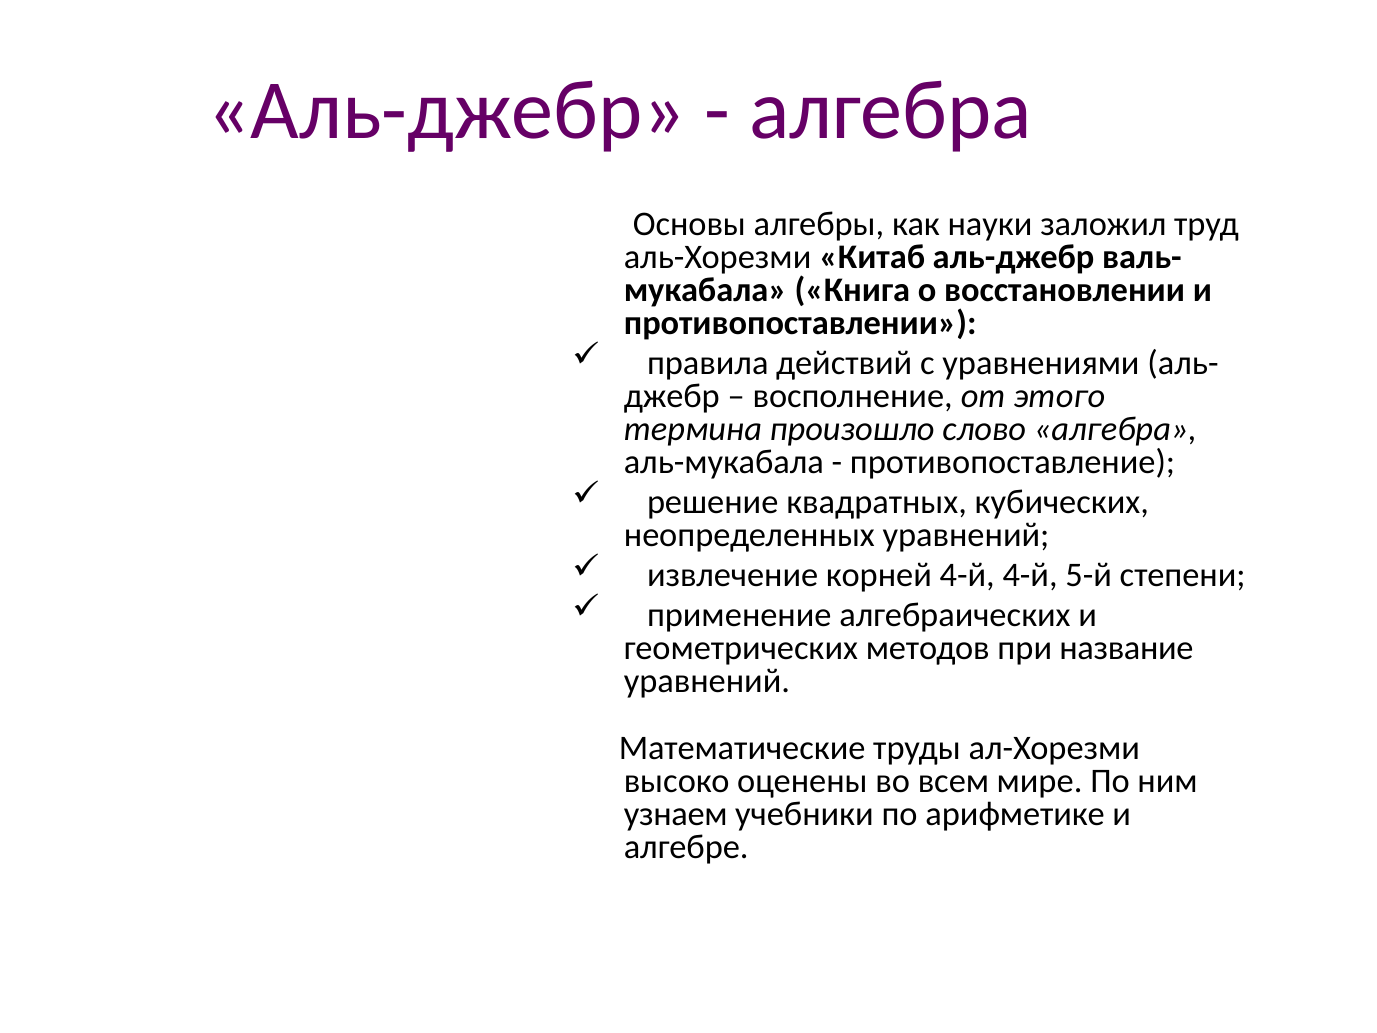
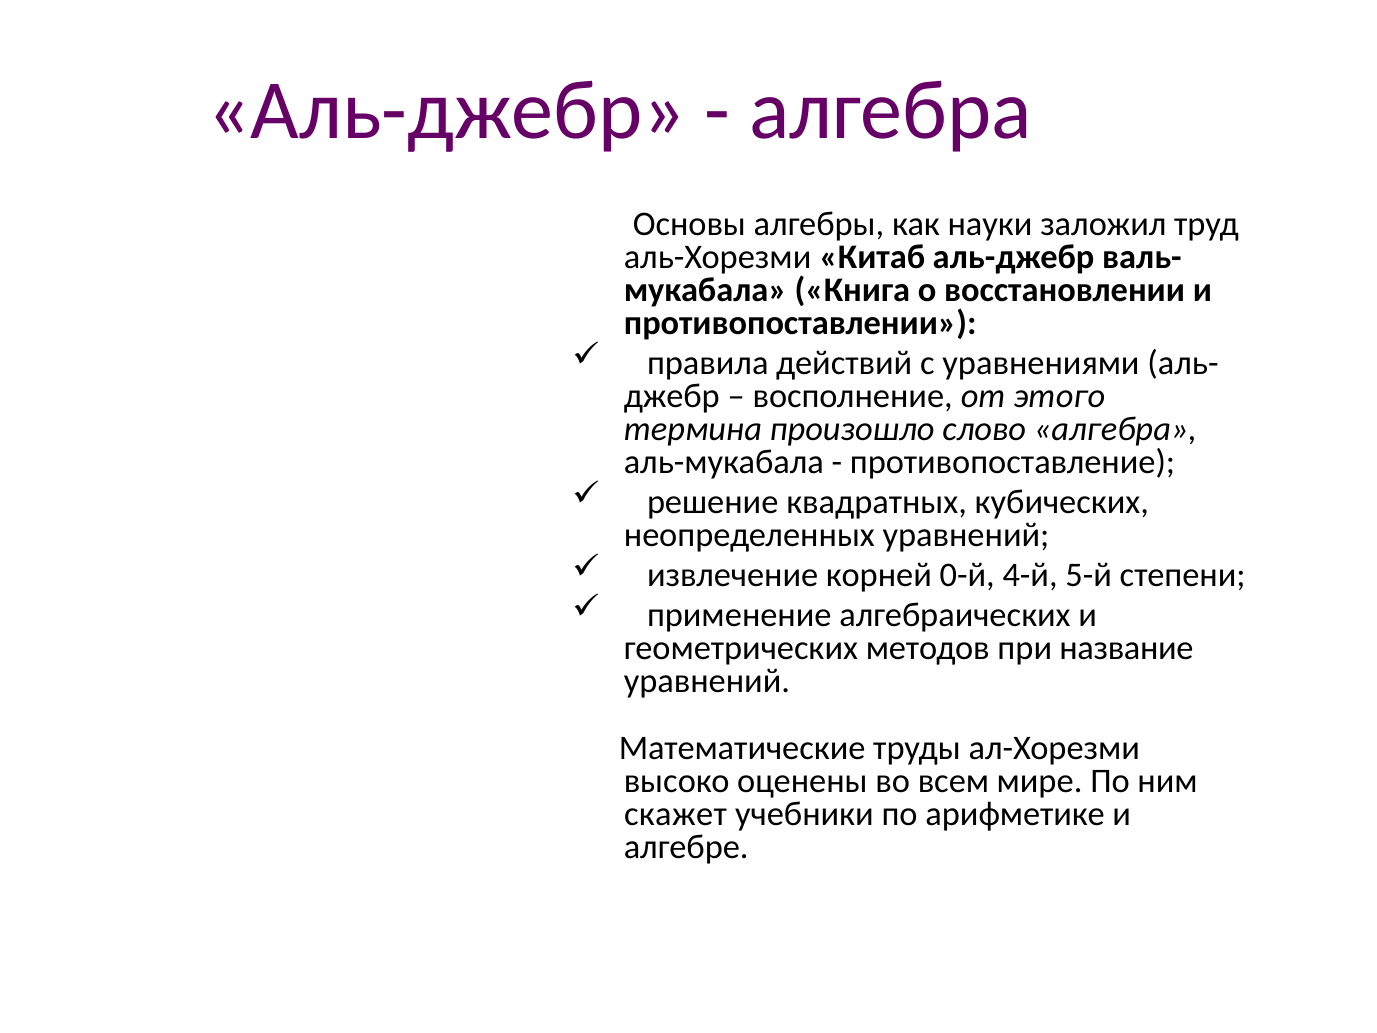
корней 4-й: 4-й -> 0-й (967, 575)
узнаем: узнаем -> скажет (675, 814)
